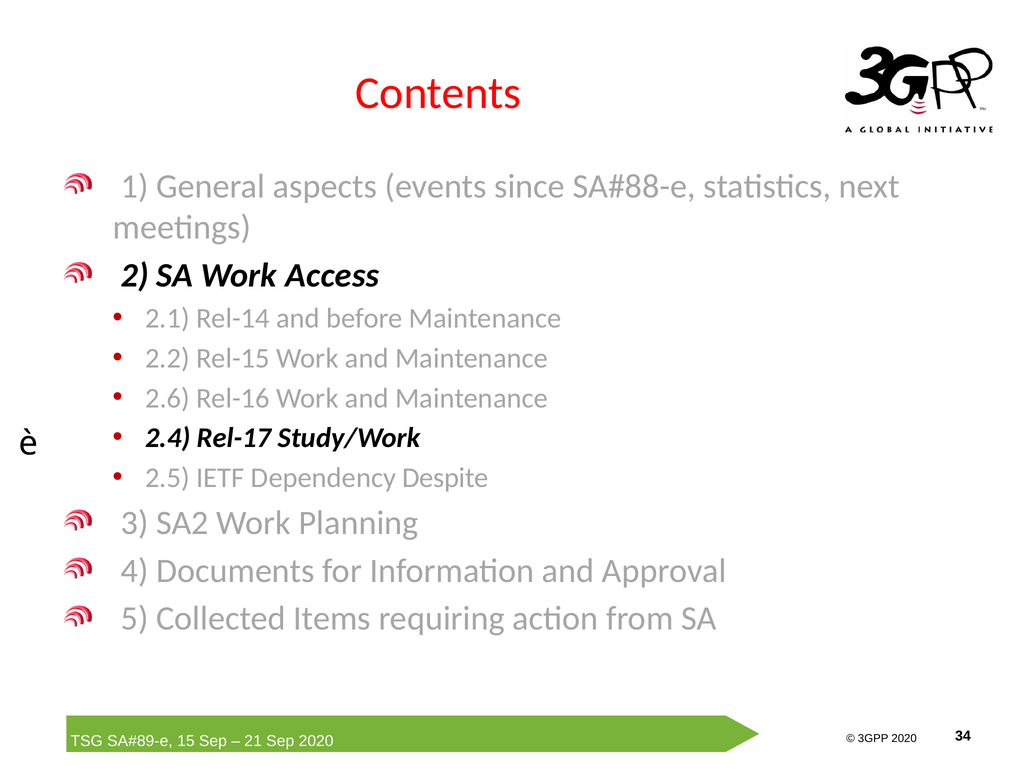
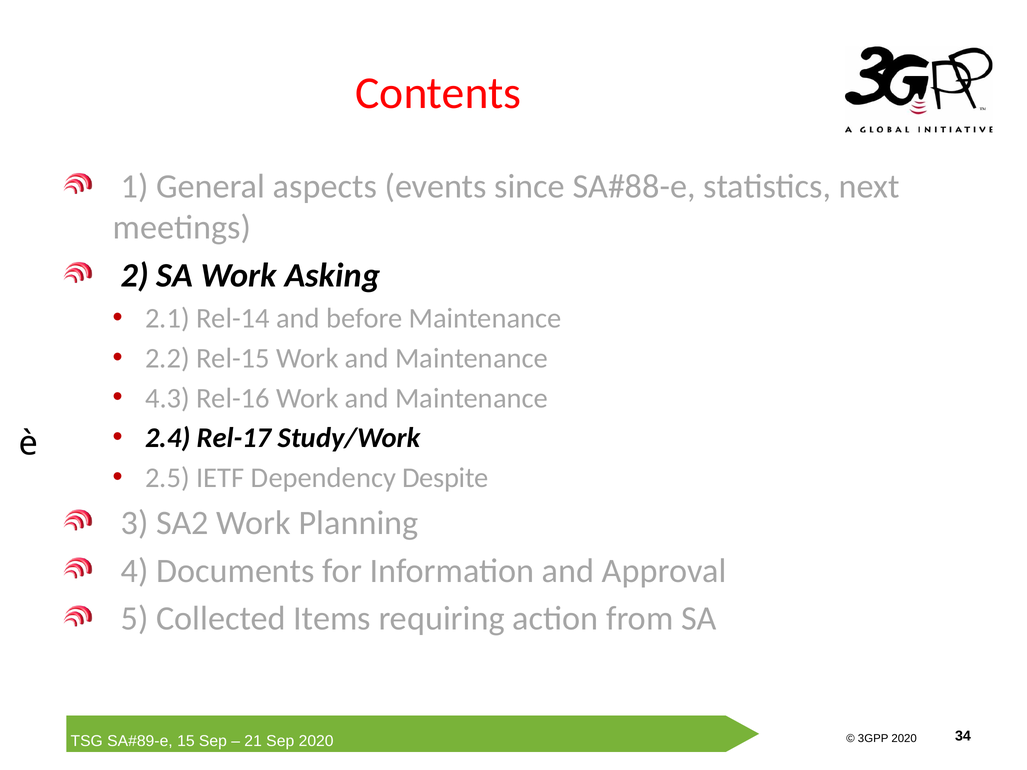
Access: Access -> Asking (332, 275)
2.6: 2.6 -> 4.3 (167, 398)
